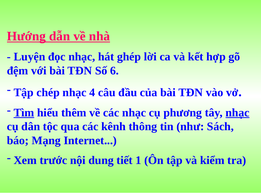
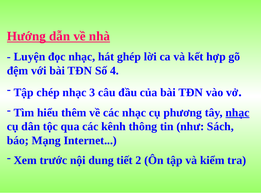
6: 6 -> 4 (114, 71)
4: 4 -> 3 (92, 92)
Tìm underline: present -> none (24, 112)
1: 1 -> 2 (138, 160)
